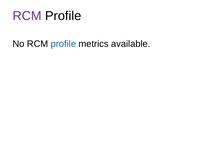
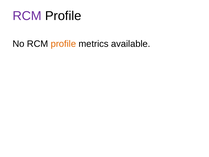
profile colour: blue -> orange (63, 44)
